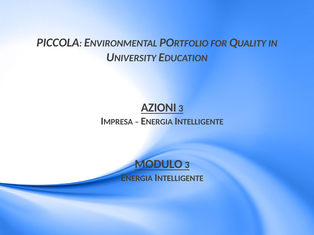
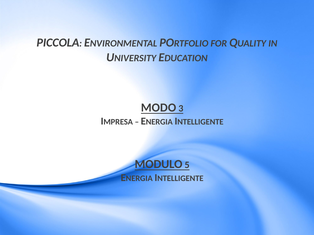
AZIONI: AZIONI -> MODO (159, 108)
MODULO 3: 3 -> 5 (187, 165)
